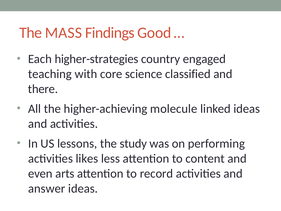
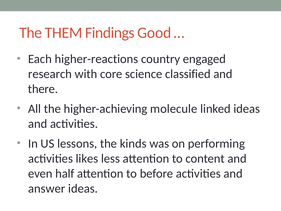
MASS: MASS -> THEM (64, 33)
higher-strategies: higher-strategies -> higher-reactions (96, 59)
teaching: teaching -> research (50, 74)
study: study -> kinds (133, 143)
arts: arts -> half (65, 173)
record: record -> before (156, 173)
